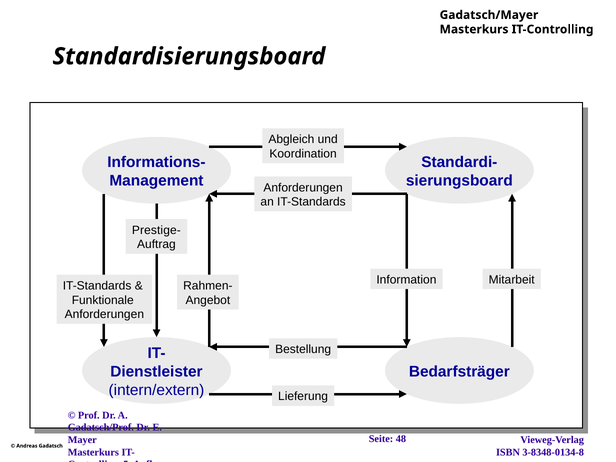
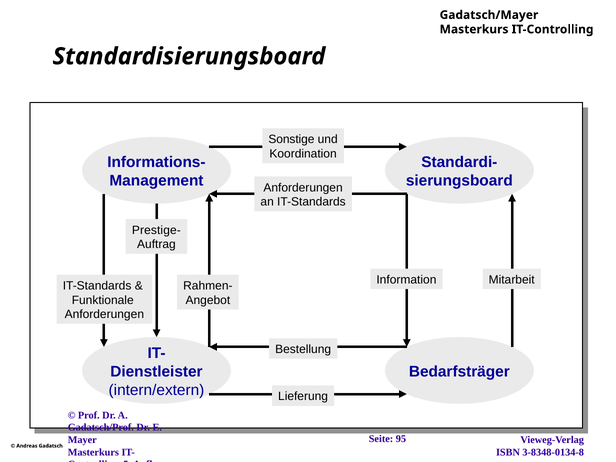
Abgleich: Abgleich -> Sonstige (291, 139)
48: 48 -> 95 (401, 439)
